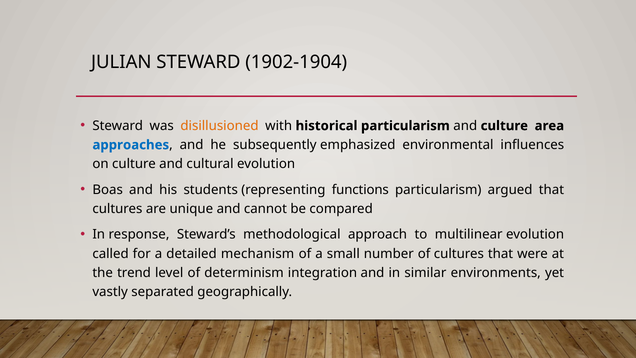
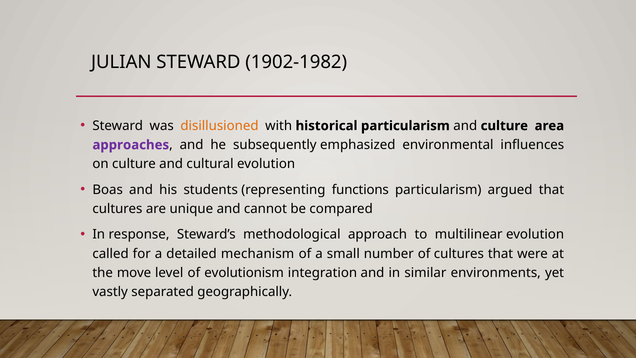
1902-1904: 1902-1904 -> 1902-1982 (296, 62)
approaches colour: blue -> purple (131, 145)
trend: trend -> move (134, 273)
determinism: determinism -> evolutionism (244, 273)
